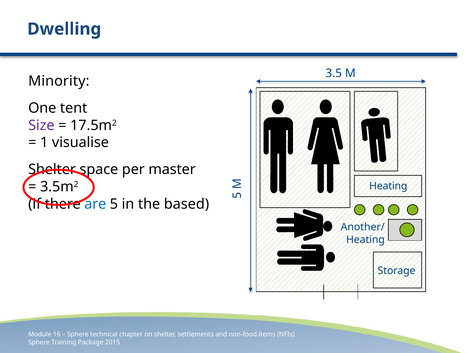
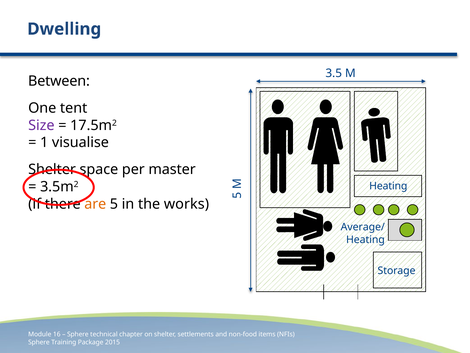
Minority: Minority -> Between (59, 81)
are colour: blue -> orange (95, 204)
based: based -> works (186, 204)
Another/: Another/ -> Average/ (363, 227)
